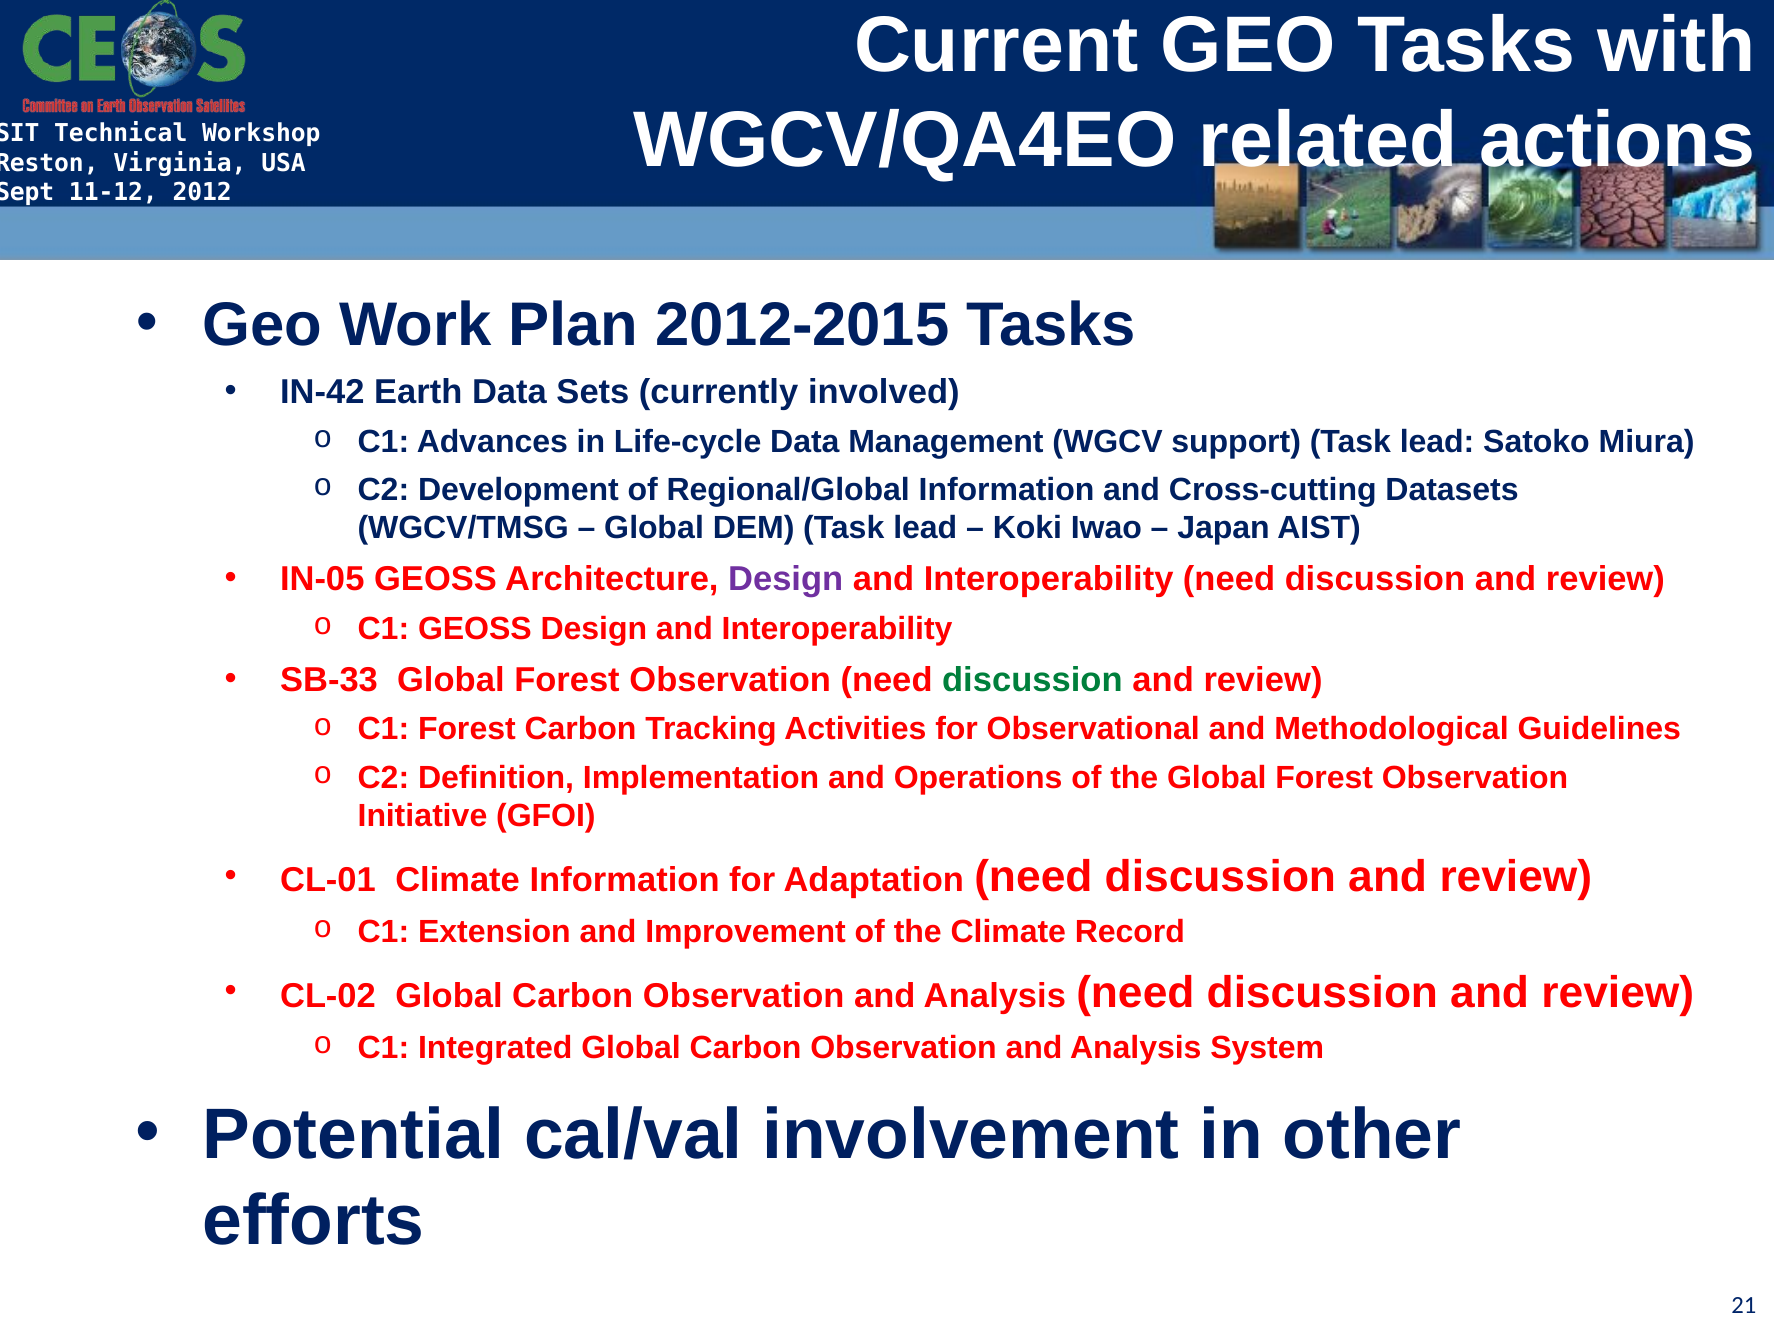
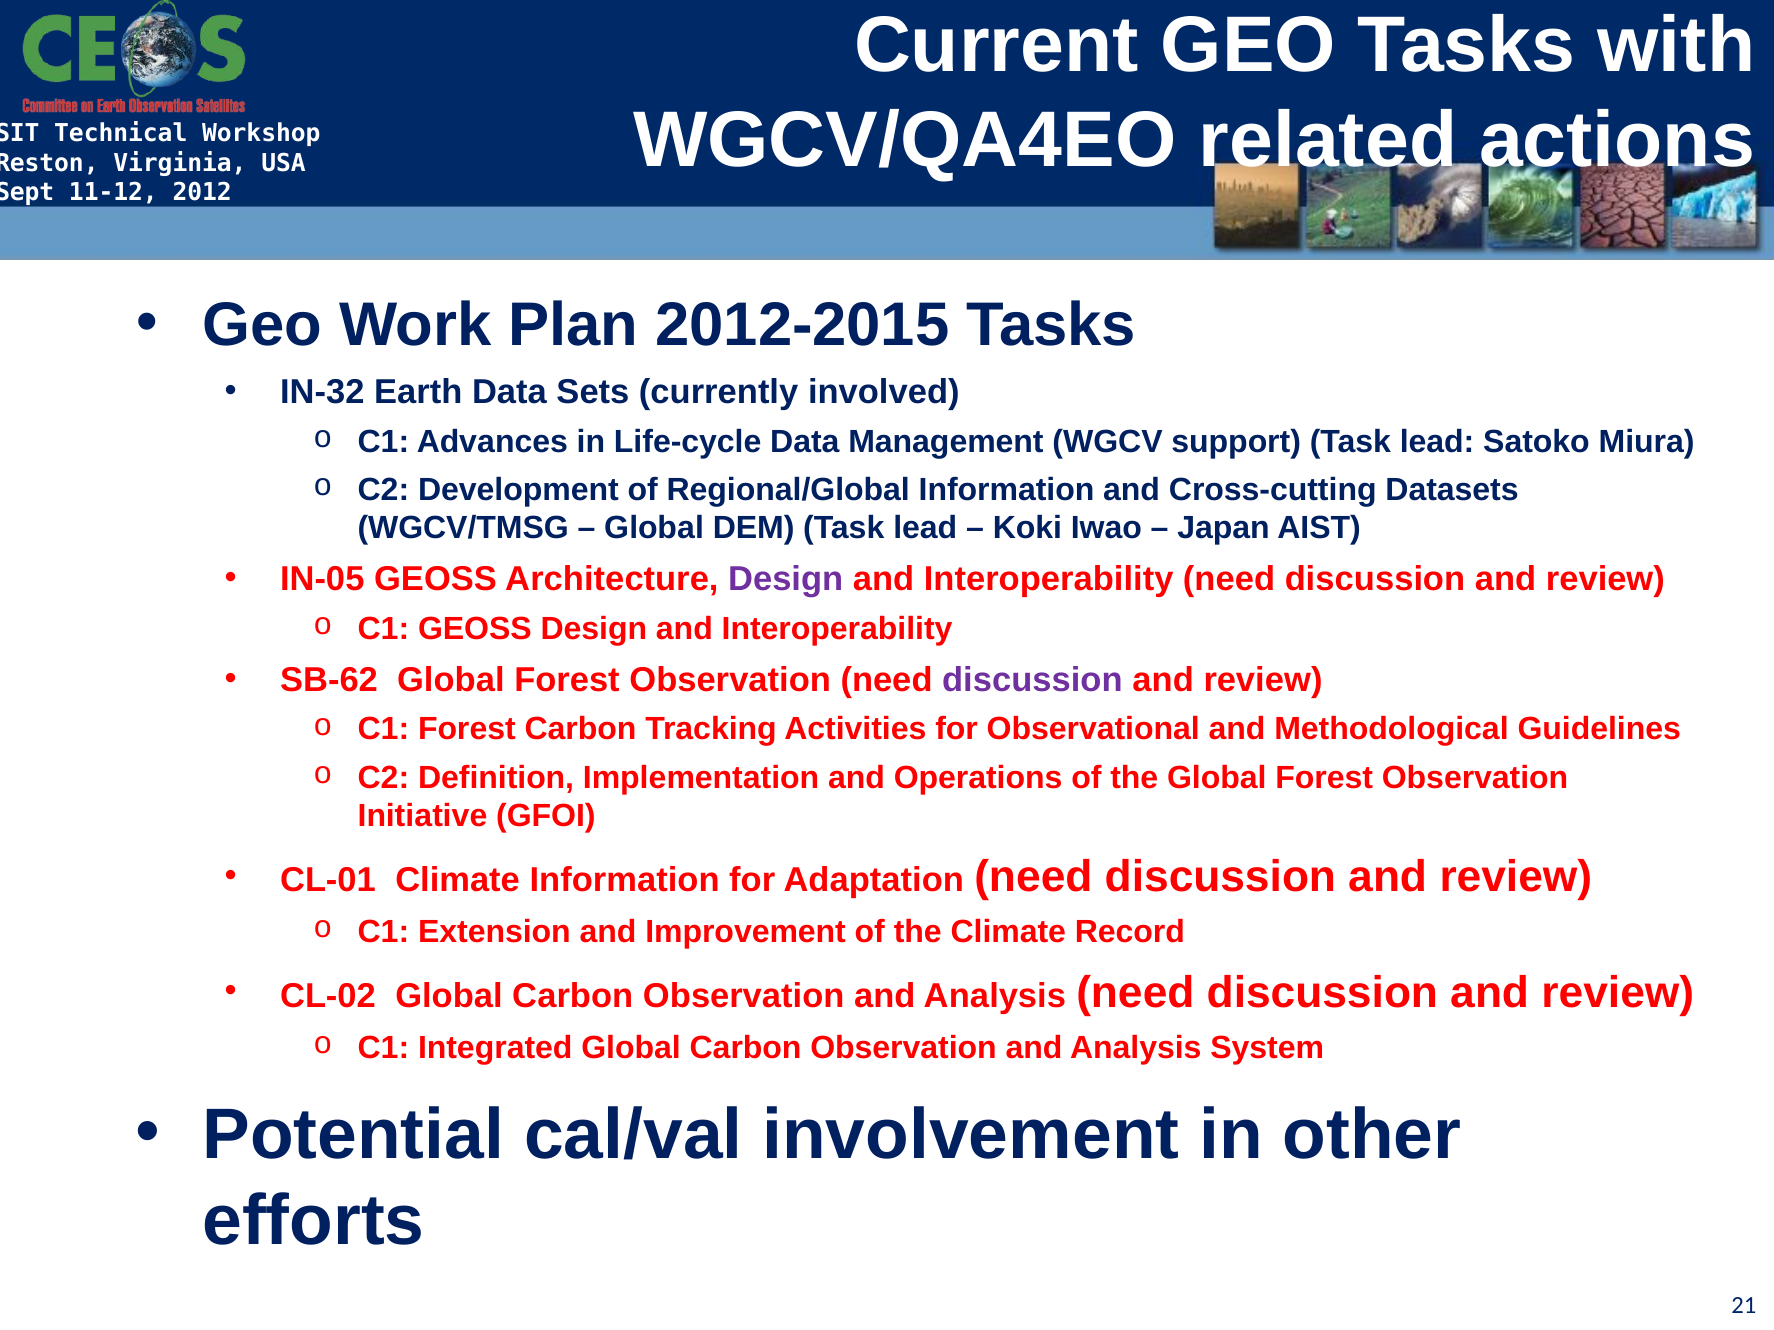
IN-42: IN-42 -> IN-32 (322, 392)
SB-33: SB-33 -> SB-62 (329, 680)
discussion colour: green -> purple (1032, 680)
